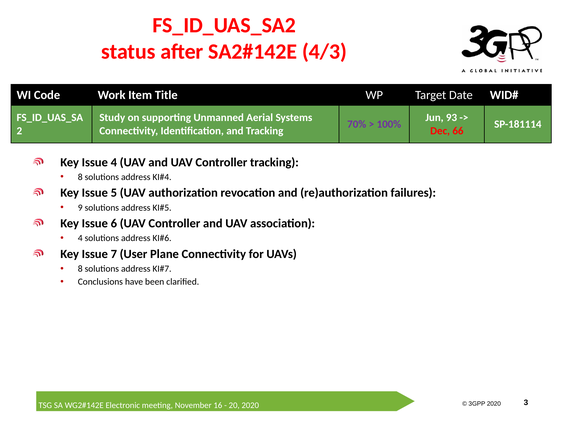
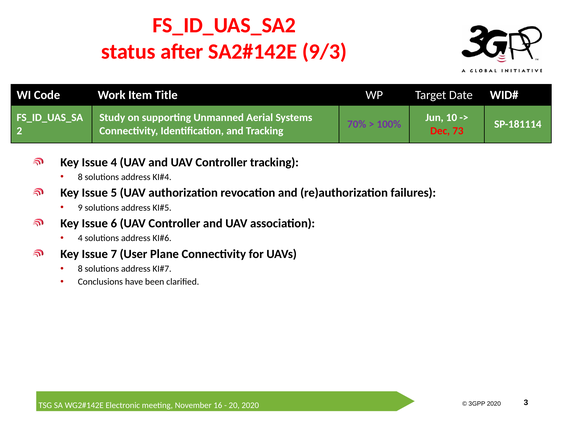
4/3: 4/3 -> 9/3 (325, 52)
93: 93 -> 10 (451, 118)
66: 66 -> 73 (458, 131)
